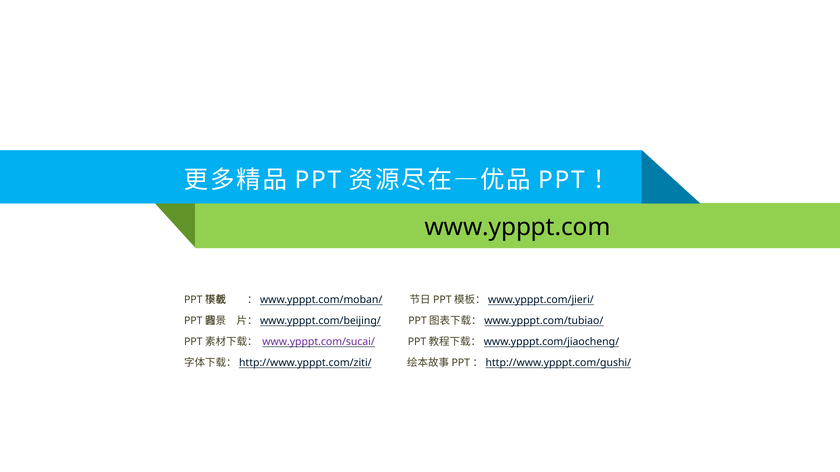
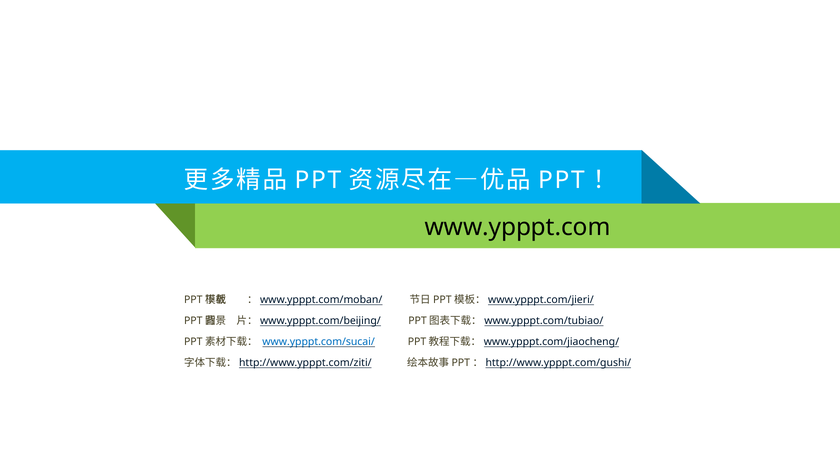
www.ypppt.com/sucai/ colour: purple -> blue (319, 342)
